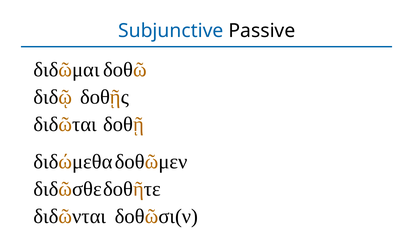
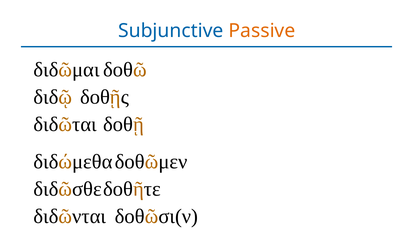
Passive colour: black -> orange (262, 31)
